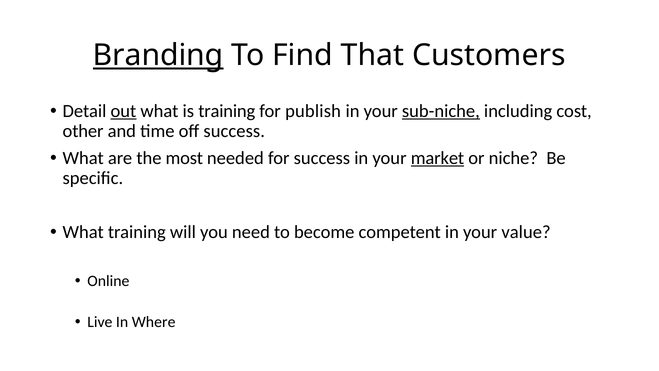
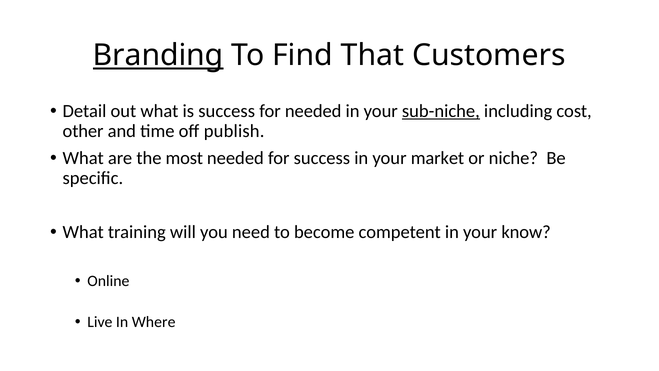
out underline: present -> none (123, 111)
is training: training -> success (227, 111)
for publish: publish -> needed (313, 111)
off success: success -> publish (234, 131)
market underline: present -> none (437, 158)
value: value -> know (526, 232)
